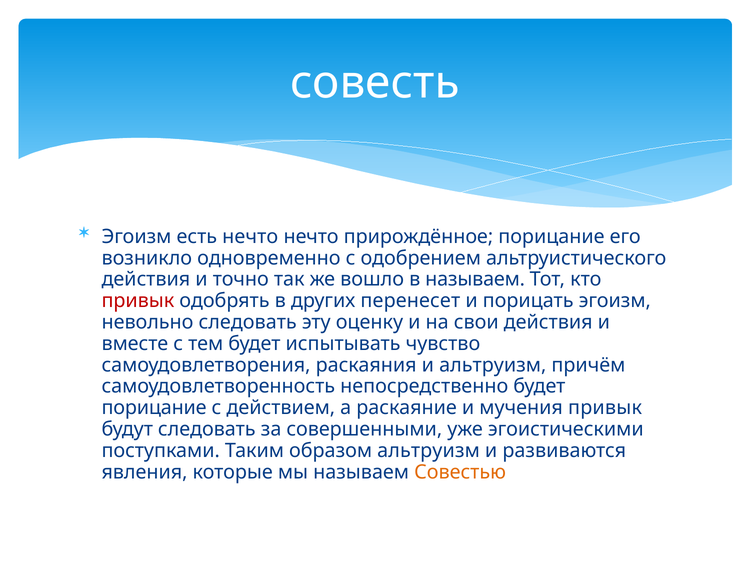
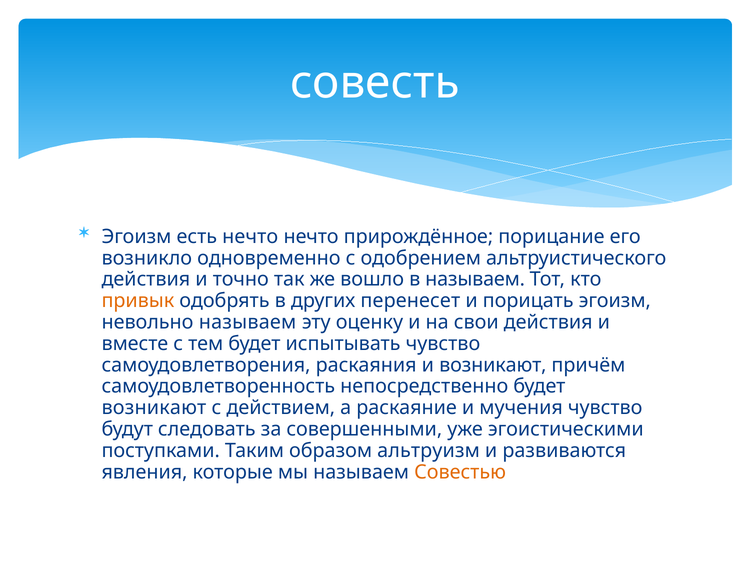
привык colour: red -> orange (138, 301)
невольно следовать: следовать -> называем (248, 322)
и альтруизм: альтруизм -> возникают (493, 365)
порицание: порицание -> возникают (154, 407)
мучения привык: привык -> чувство (605, 407)
